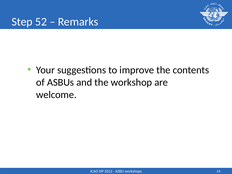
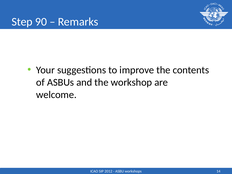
52: 52 -> 90 (41, 22)
